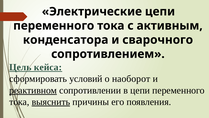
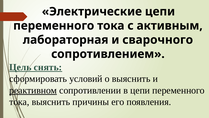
конденсатора: конденсатора -> лабораторная (66, 40)
кейса: кейса -> снять (48, 67)
о наоборот: наоборот -> выяснить (131, 79)
выяснить underline: present -> none (51, 102)
